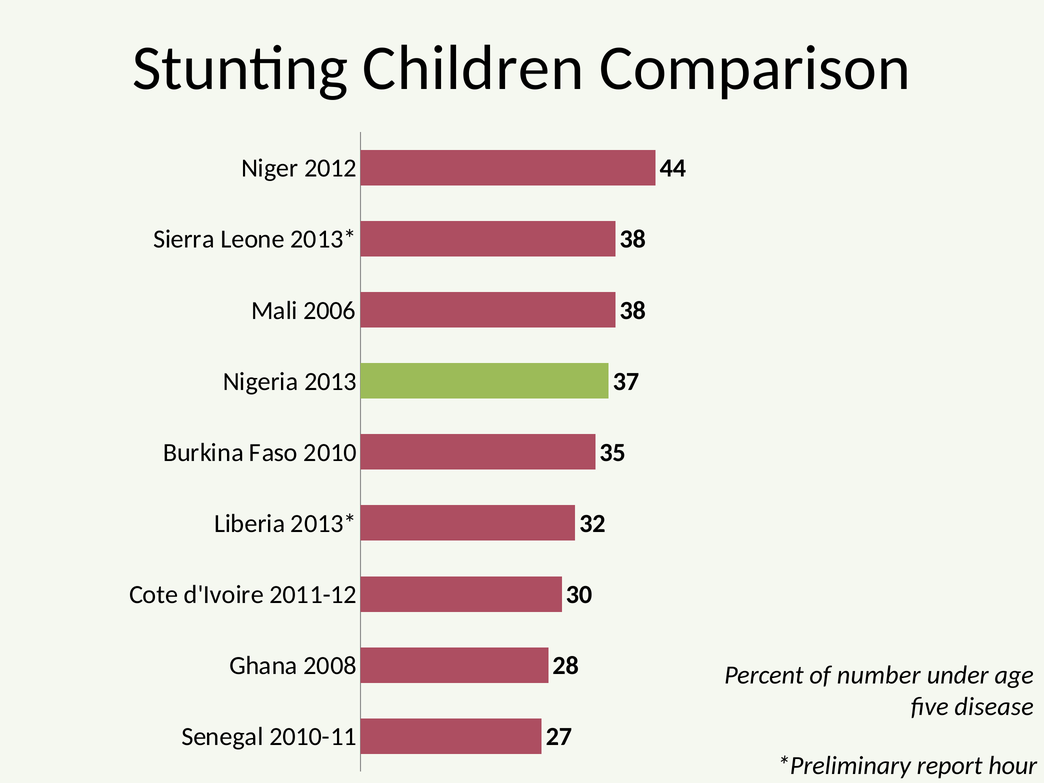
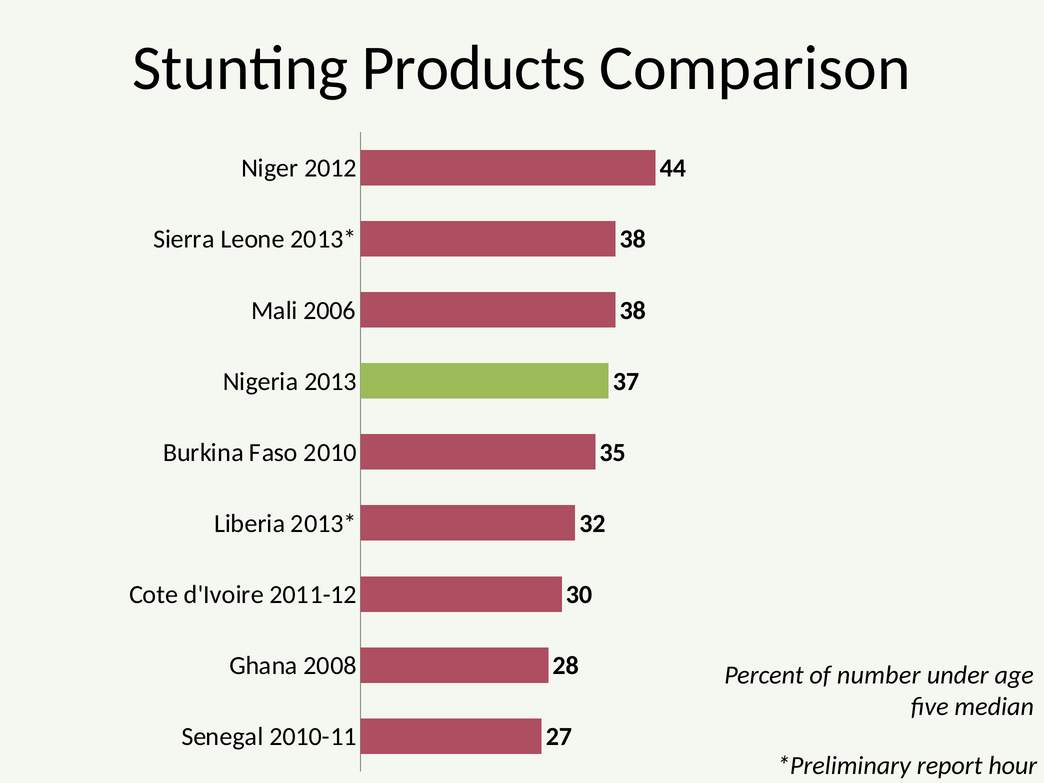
Children: Children -> Products (474, 68)
disease: disease -> median (994, 706)
